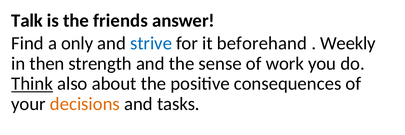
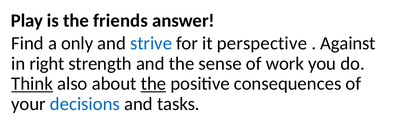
Talk: Talk -> Play (27, 21)
beforehand: beforehand -> perspective (262, 43)
Weekly: Weekly -> Against (348, 43)
then: then -> right (47, 63)
the underline: none -> present (153, 84)
decisions colour: orange -> blue (85, 104)
